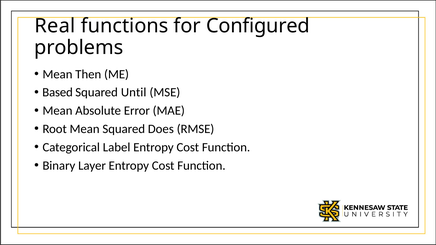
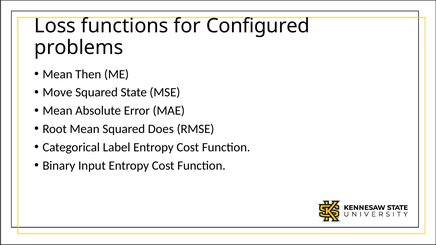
Real: Real -> Loss (55, 26)
Based: Based -> Move (57, 93)
Until: Until -> State (134, 93)
Layer: Layer -> Input (92, 166)
